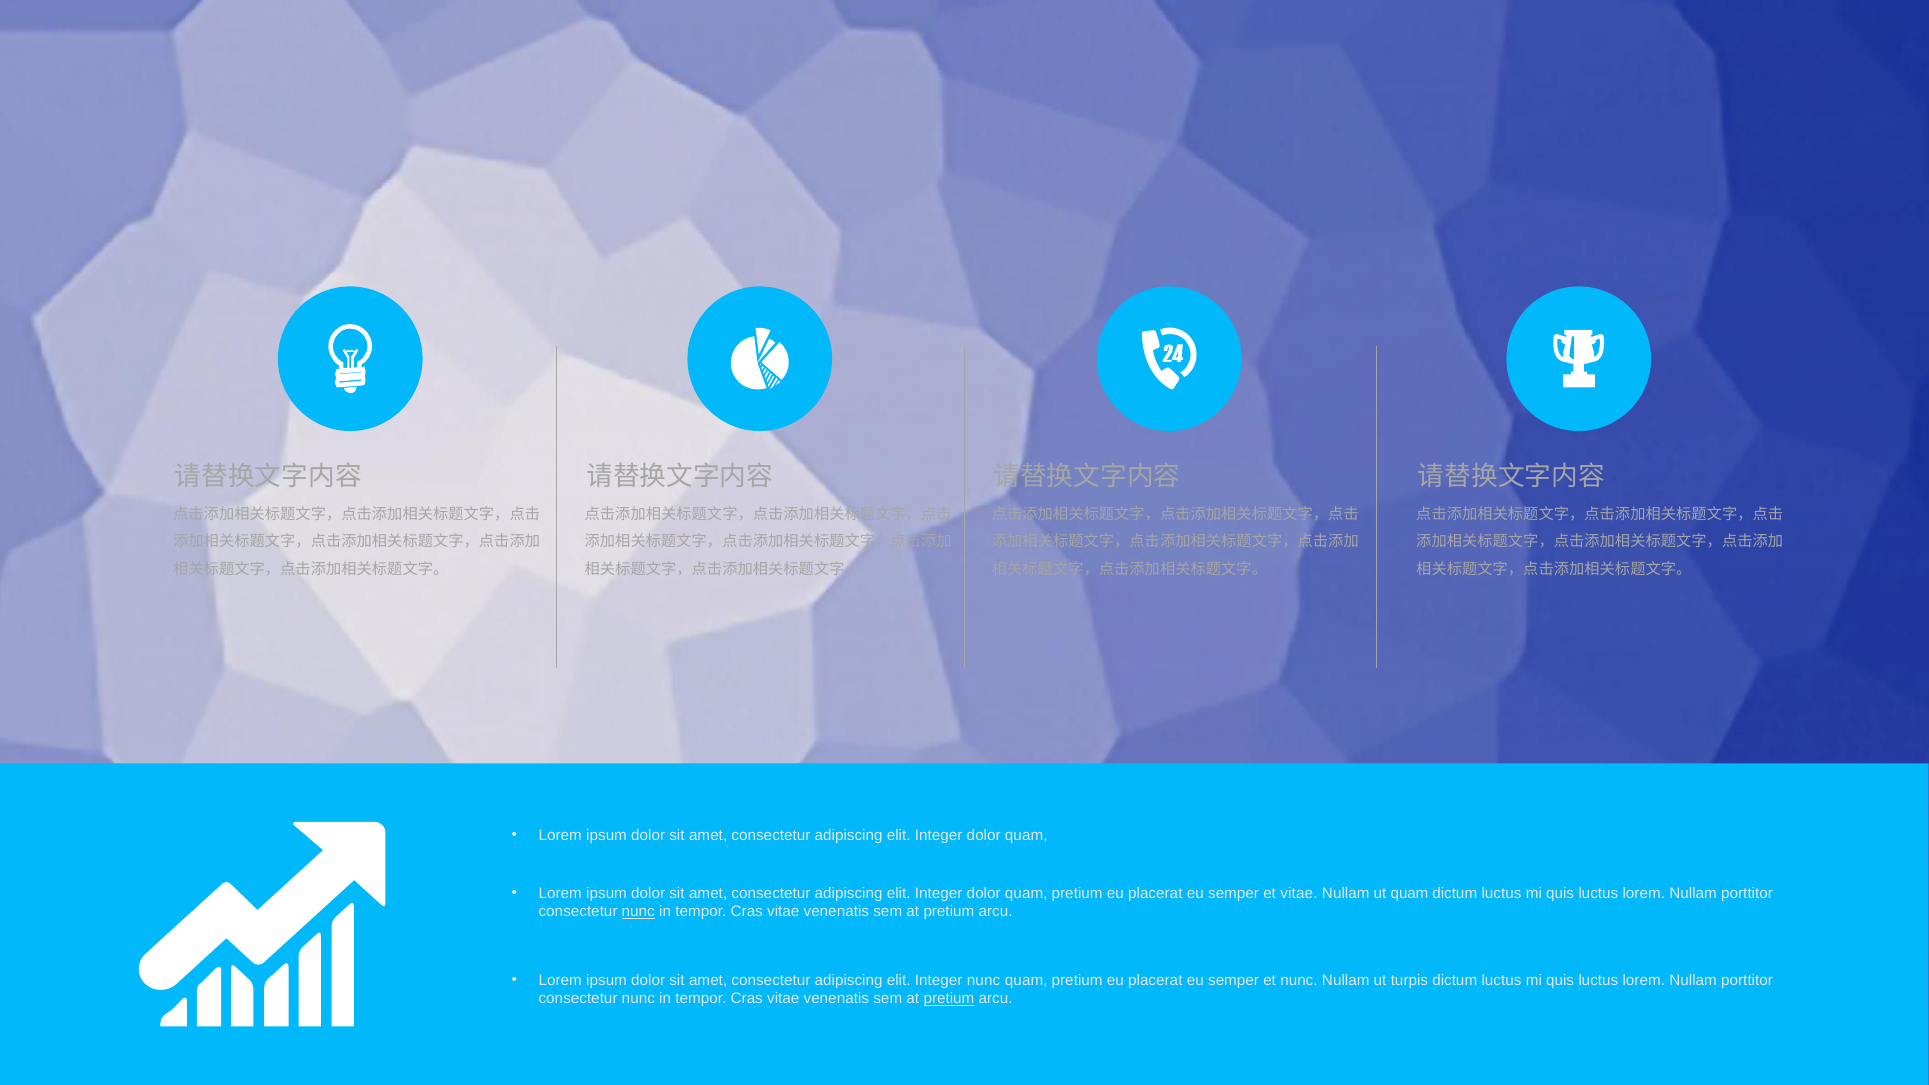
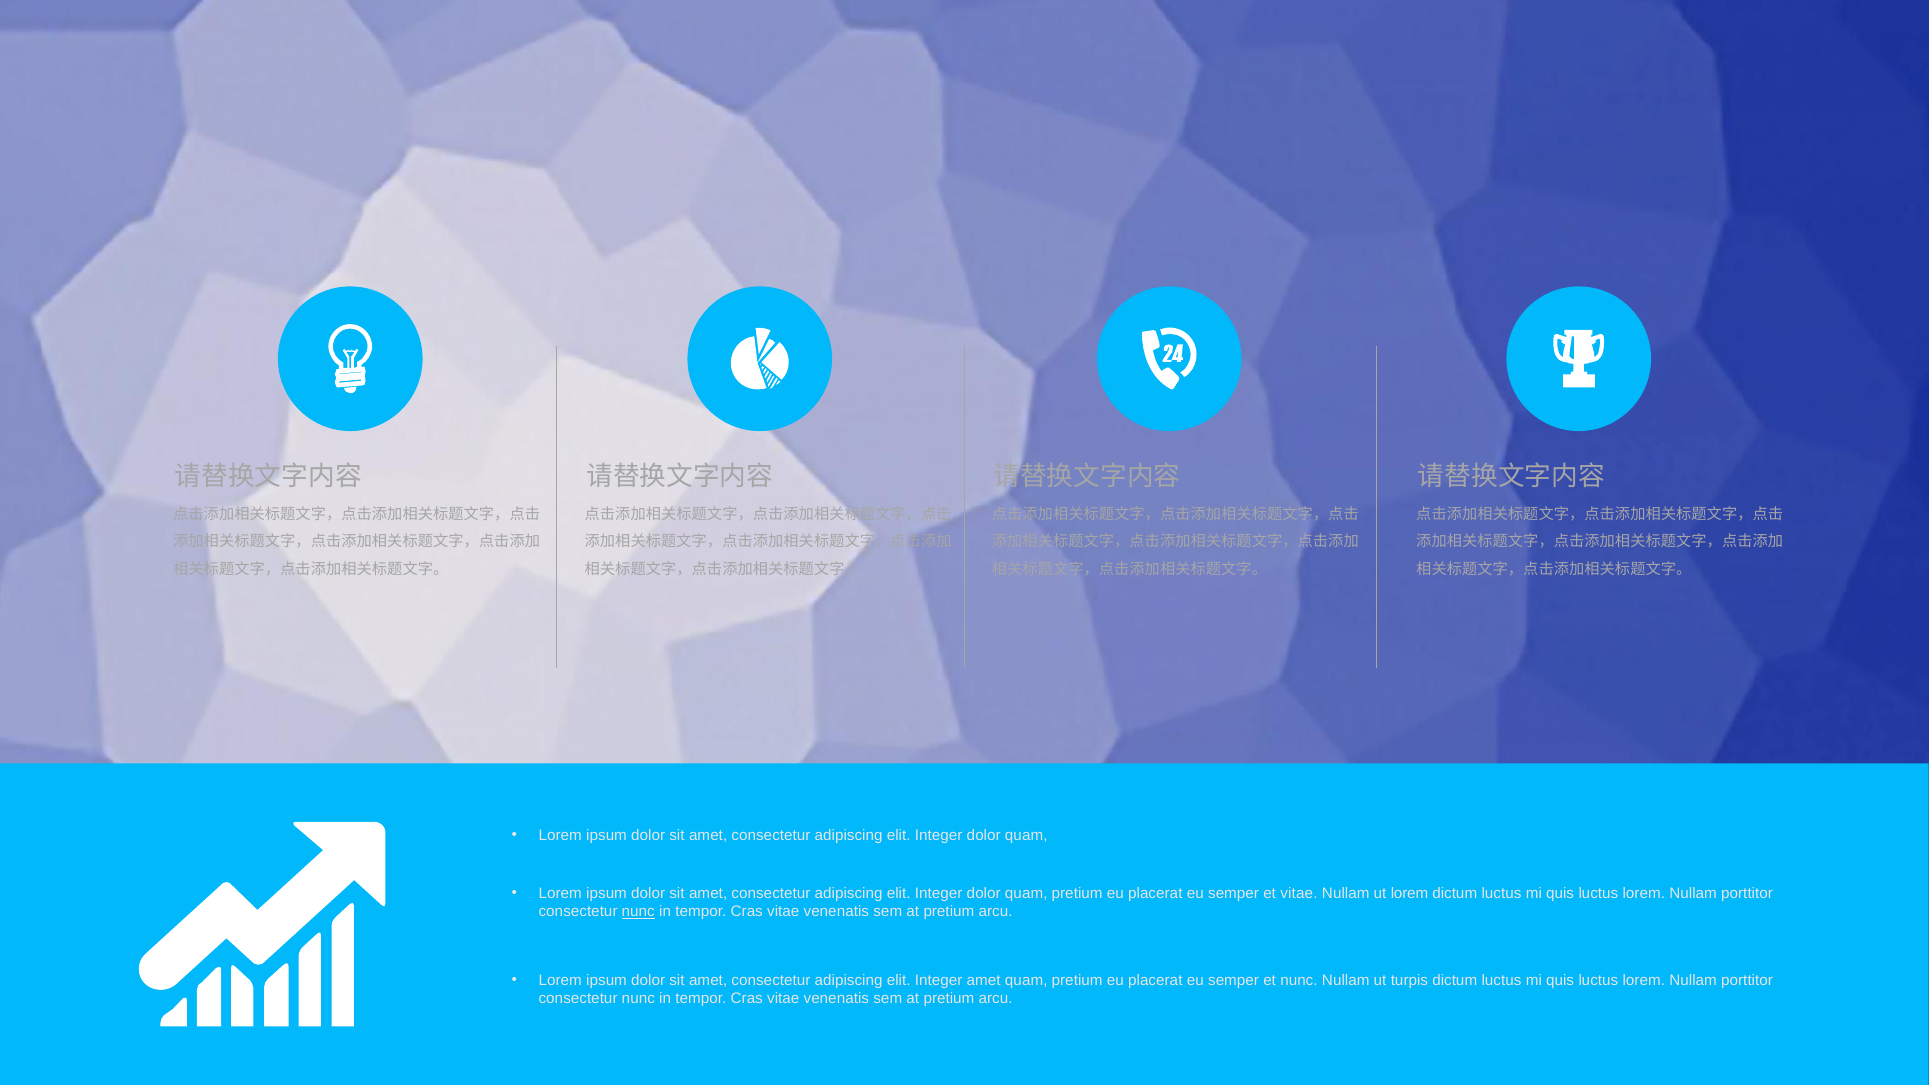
ut quam: quam -> lorem (1410, 894)
Integer nunc: nunc -> amet (984, 981)
pretium underline: present -> none (949, 999)
